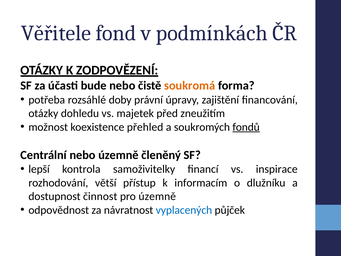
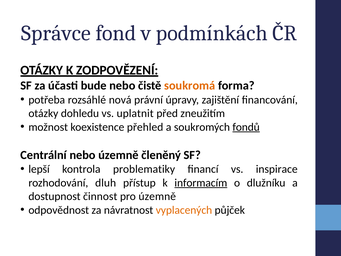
Věřitele: Věřitele -> Správce (56, 33)
doby: doby -> nová (120, 100)
majetek: majetek -> uplatnit (135, 113)
samoživitelky: samoživitelky -> problematiky (144, 169)
větší: větší -> dluh (106, 183)
informacím underline: none -> present (201, 183)
vyplacených colour: blue -> orange (184, 210)
